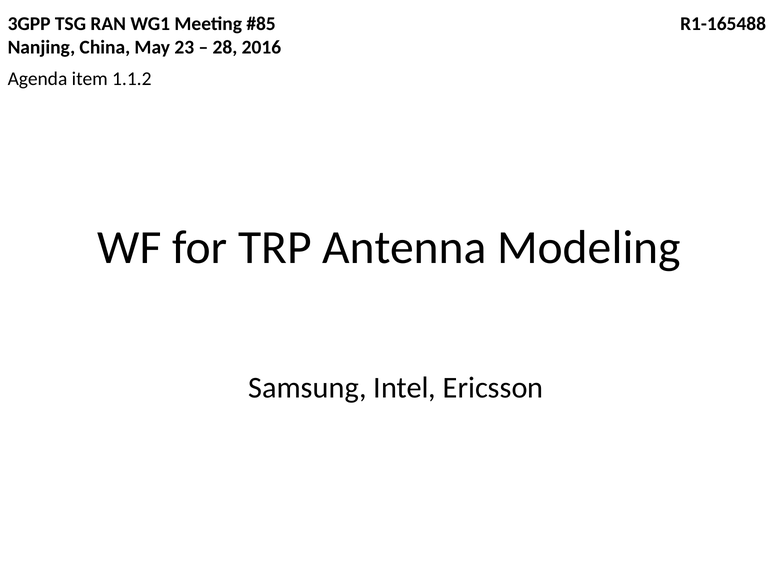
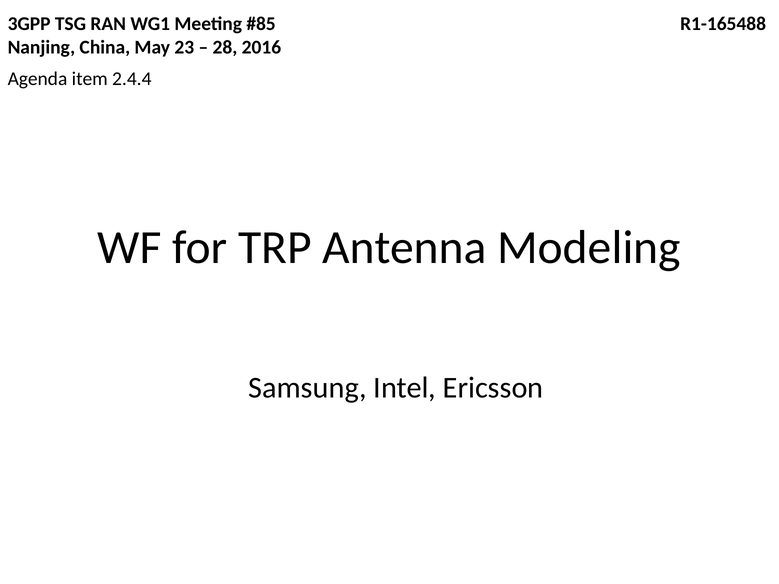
1.1.2: 1.1.2 -> 2.4.4 (132, 79)
